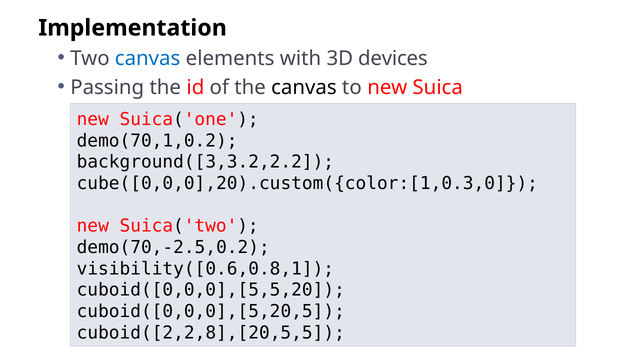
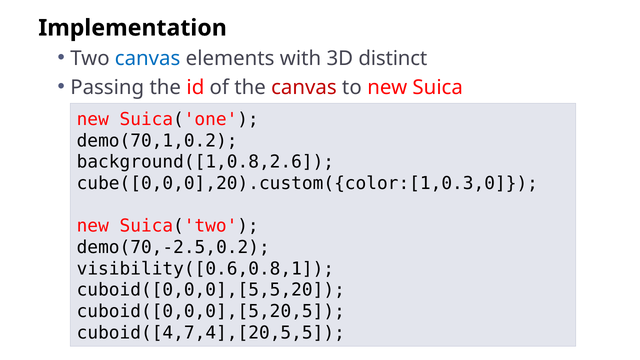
devices: devices -> distinct (393, 58)
canvas colour: black -> red (304, 87)
background([3,3.2,2.2: background([3,3.2,2.2 -> background([1,0.8,2.6 (205, 162)
cuboid([2,2,8],[20,5,5: cuboid([2,2,8],[20,5,5 -> cuboid([4,7,4],[20,5,5 (211, 333)
